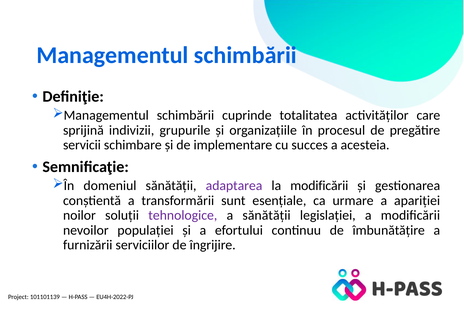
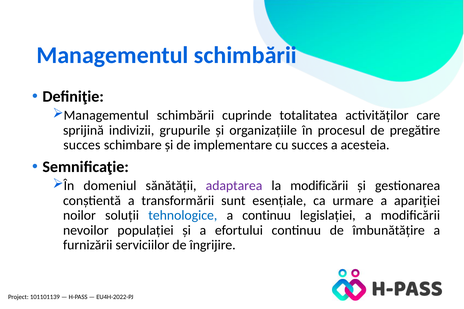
servicii: servicii -> succes (82, 145)
tehnologice colour: purple -> blue (183, 216)
a sănătății: sănătății -> continuu (267, 216)
